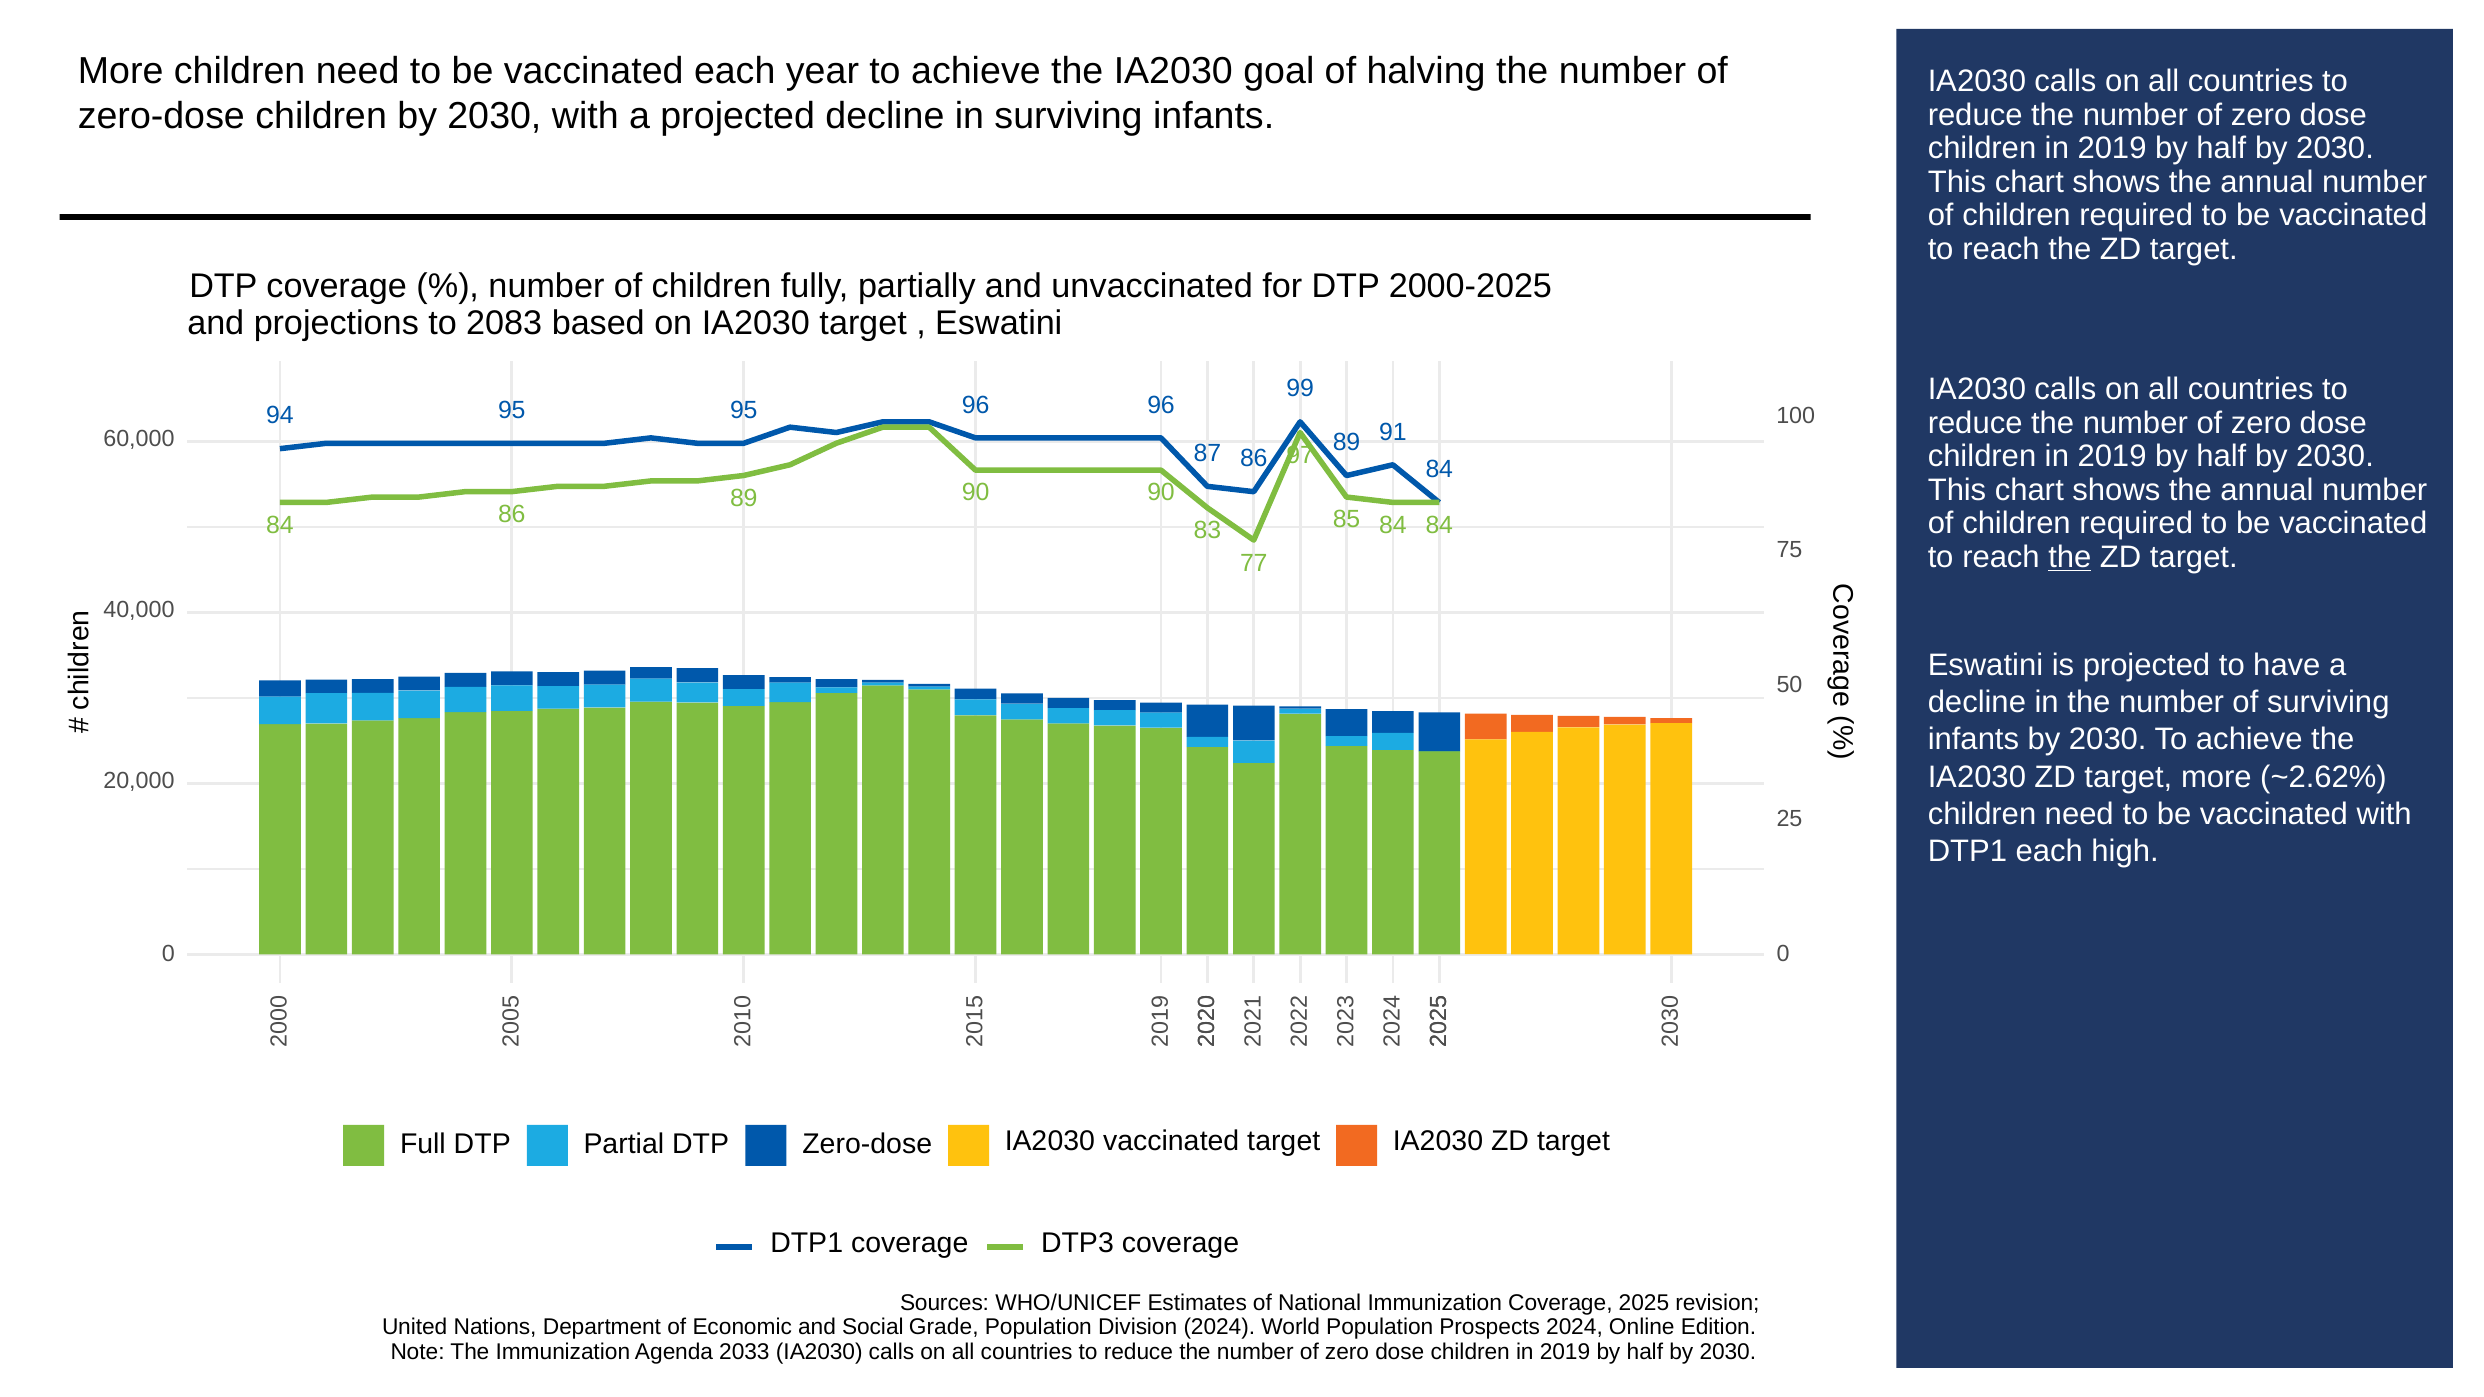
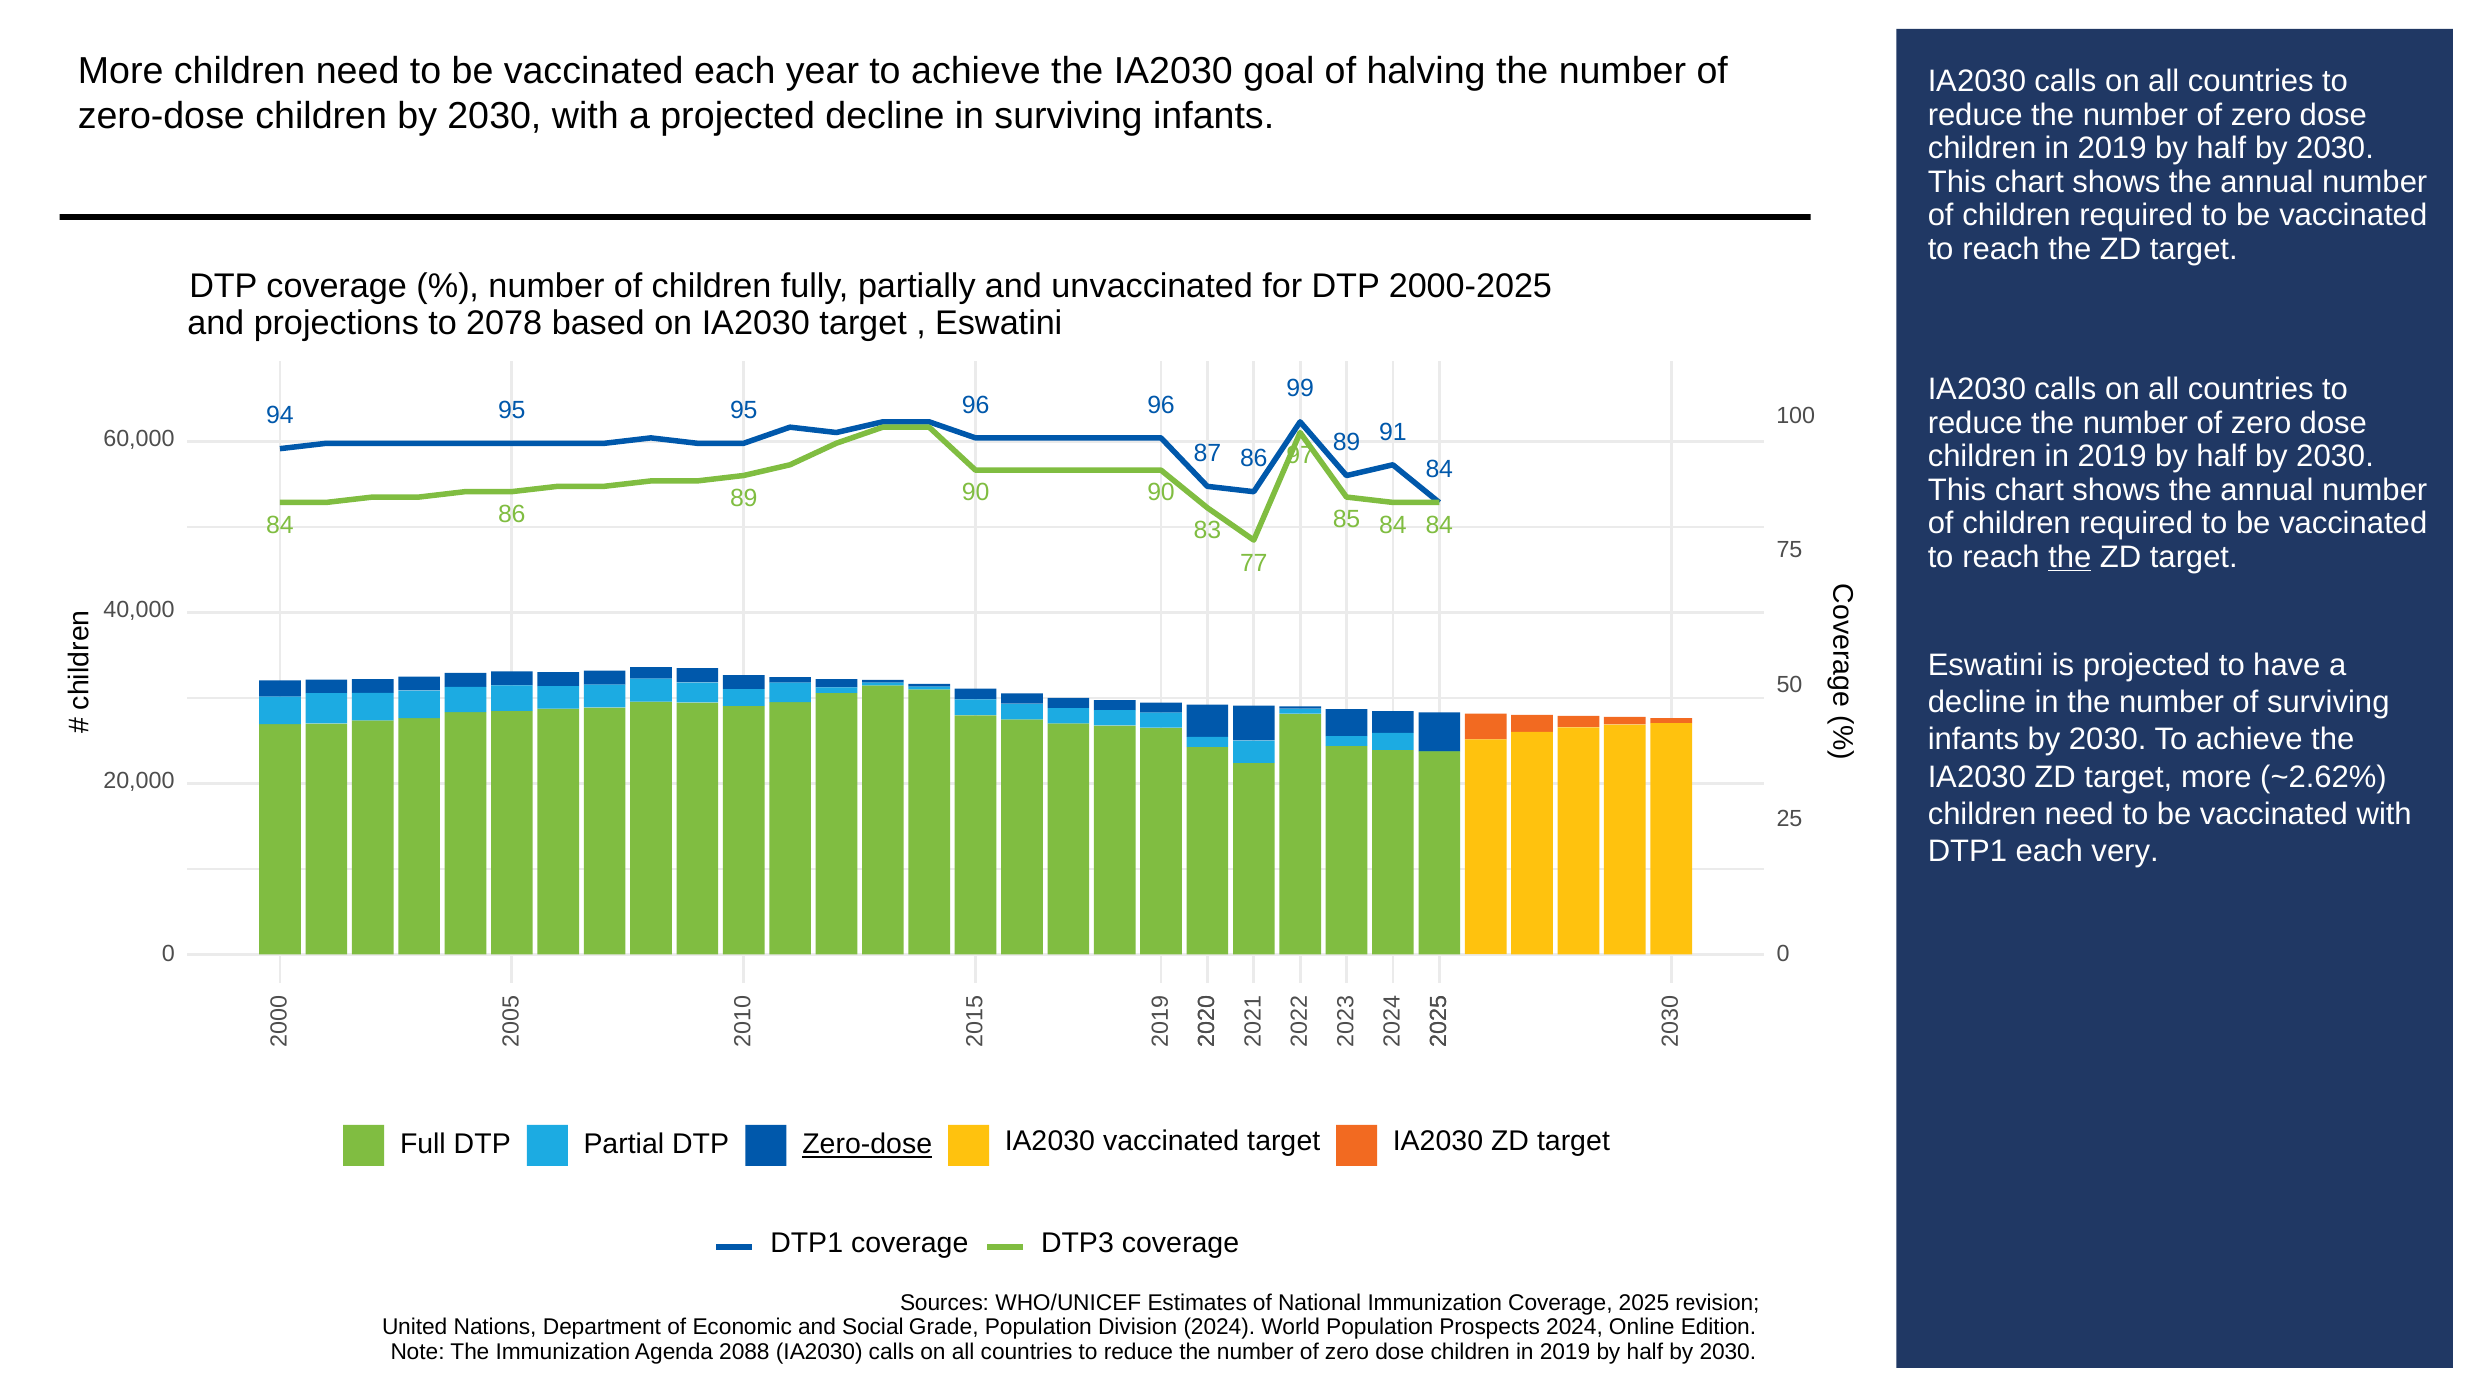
2083: 2083 -> 2078 (504, 323)
high: high -> very (2125, 851)
Zero-dose underline: none -> present (867, 1145)
2033: 2033 -> 2088 (744, 1352)
